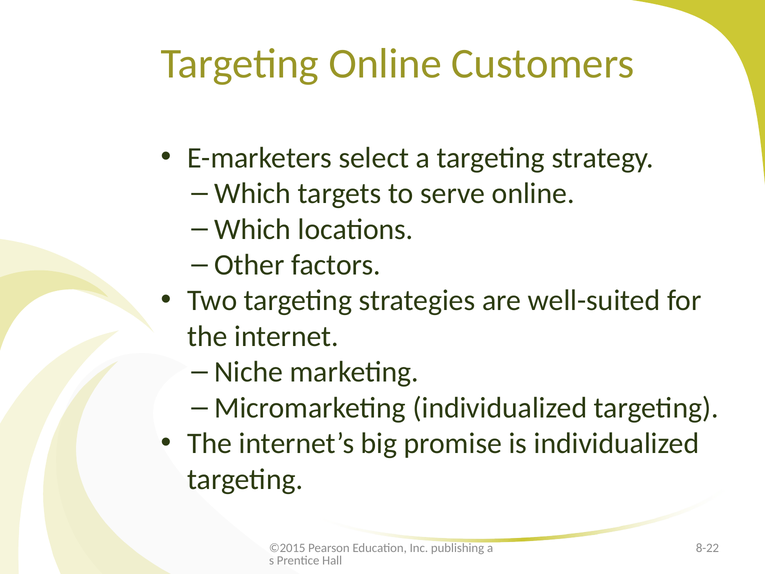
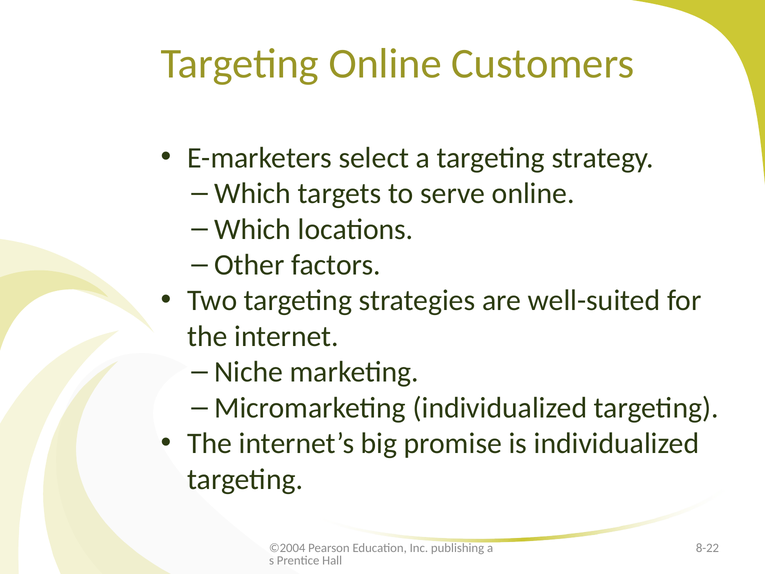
©2015: ©2015 -> ©2004 (287, 548)
